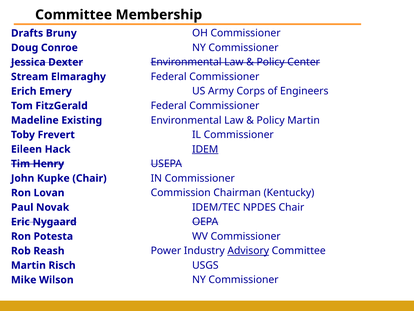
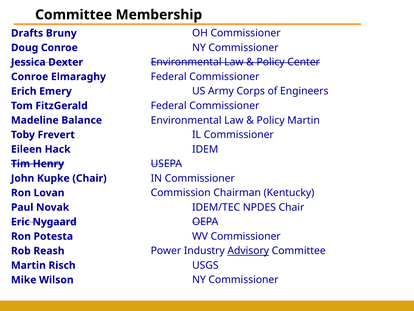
Stream: Stream -> Conroe (30, 77)
Existing: Existing -> Balance (82, 120)
IDEM underline: present -> none (205, 149)
